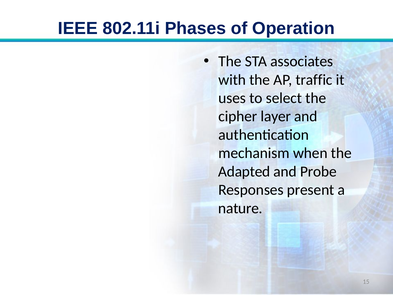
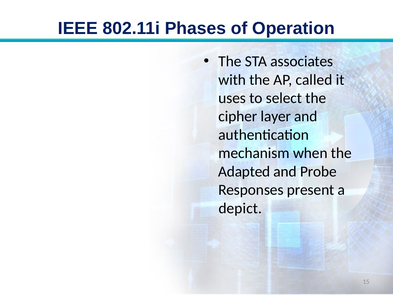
traffic: traffic -> called (314, 80)
nature: nature -> depict (240, 208)
